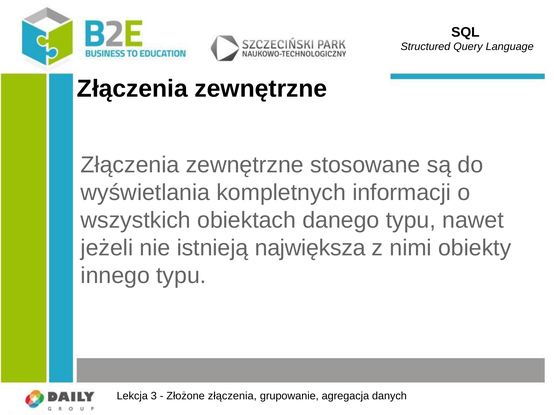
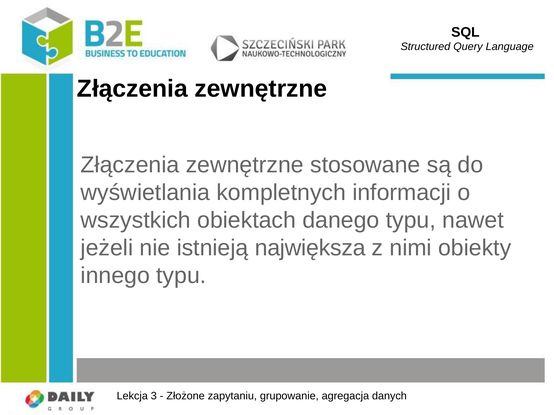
Złożone złączenia: złączenia -> zapytaniu (232, 396)
